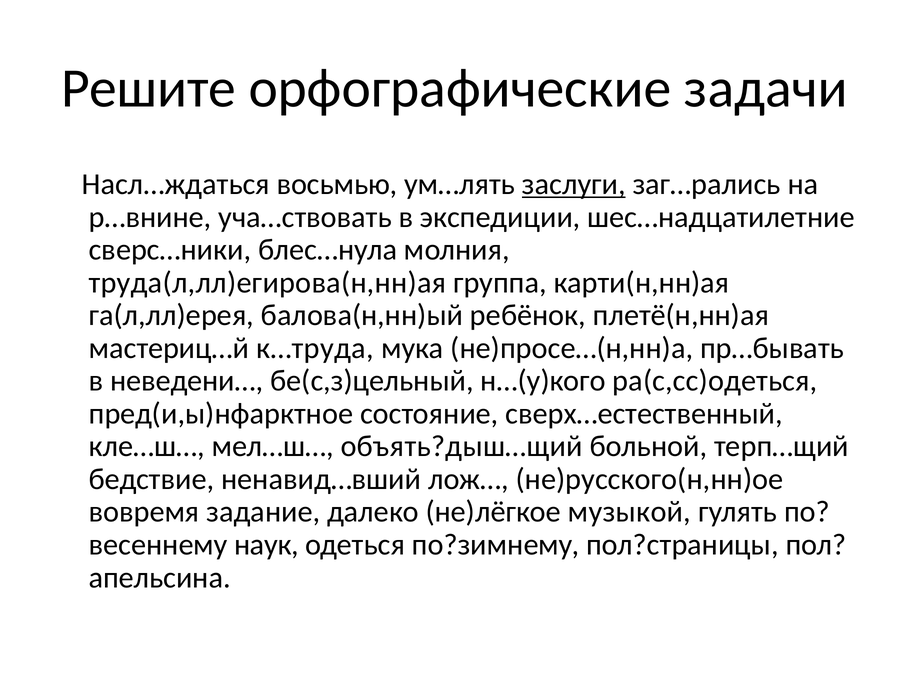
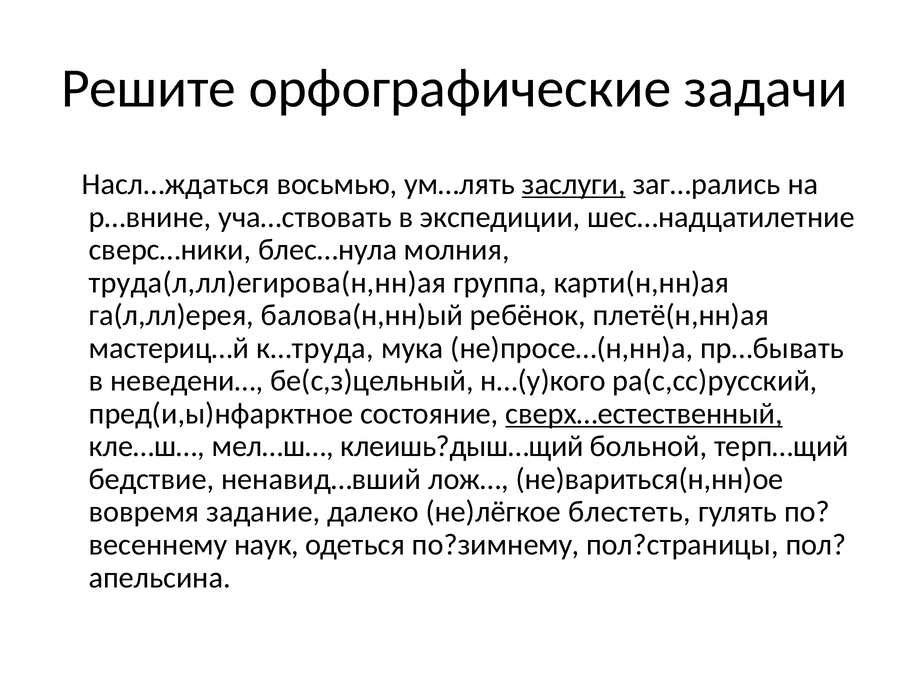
ра(с,сс)одеться: ра(с,сс)одеться -> ра(с,сс)русский (715, 381)
сверх…естественный underline: none -> present (644, 413)
объять?дыш…щий: объять?дыш…щий -> клеишь?дыш…щий (462, 446)
не)русского(н,нн)ое: не)русского(н,нн)ое -> не)вариться(н,нн)ое (650, 479)
музыкой: музыкой -> блестеть (629, 512)
